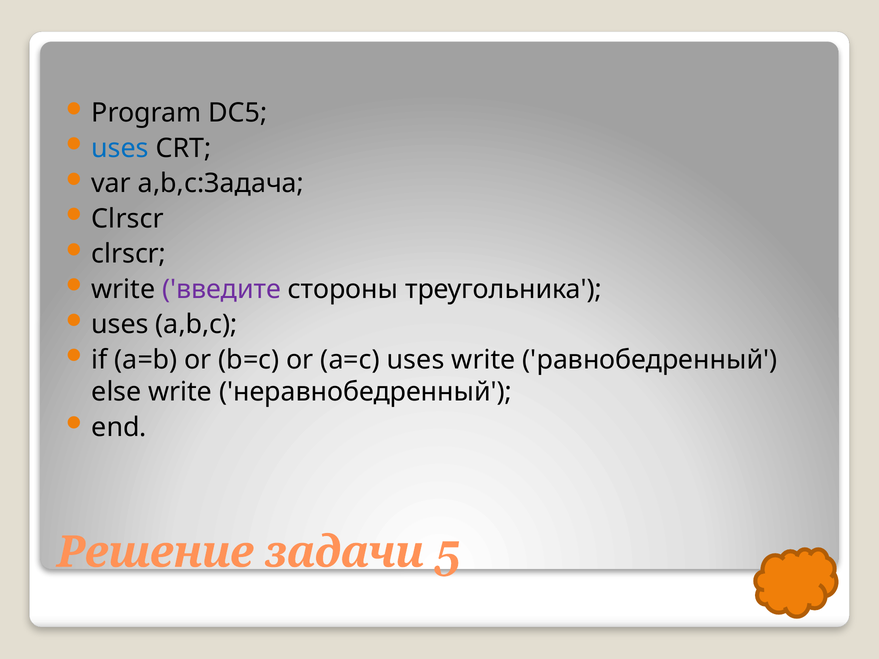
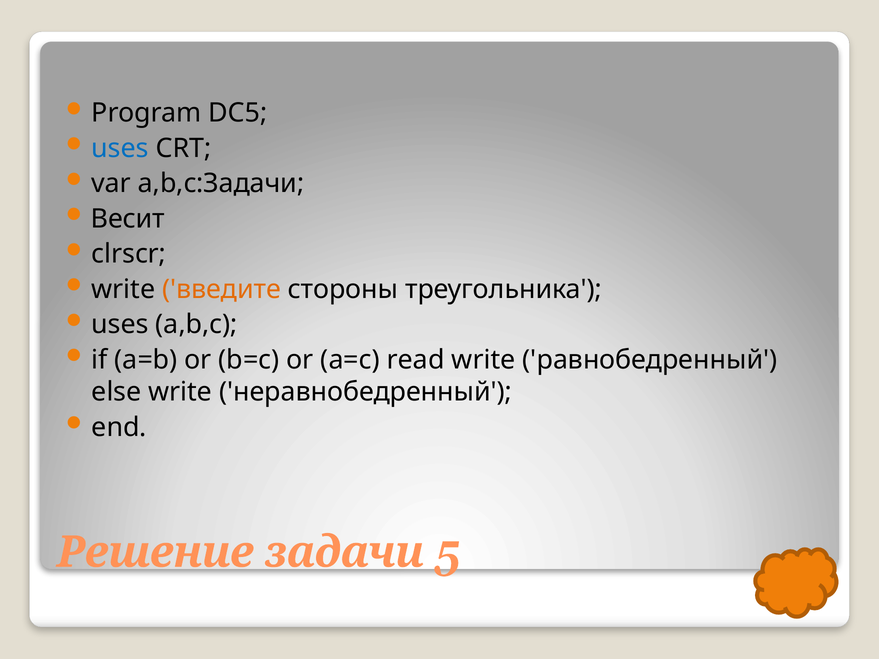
a,b,c:Задача: a,b,c:Задача -> a,b,c:Задачи (221, 184)
Clrscr: Clrscr -> Весит (128, 219)
введите colour: purple -> orange (221, 289)
a=c uses: uses -> read (416, 360)
